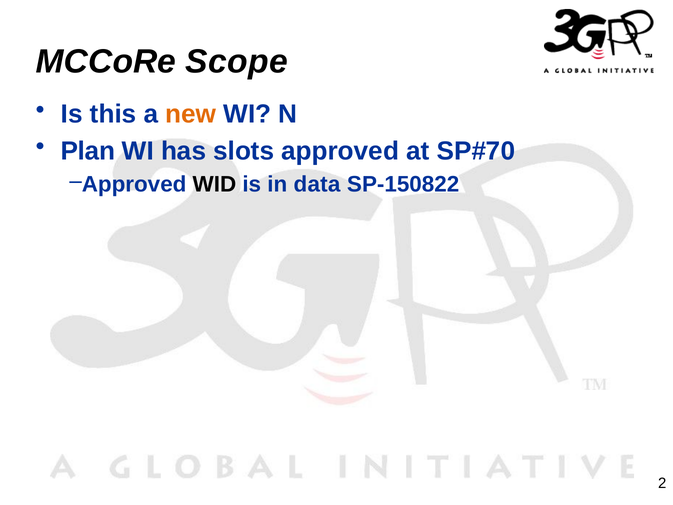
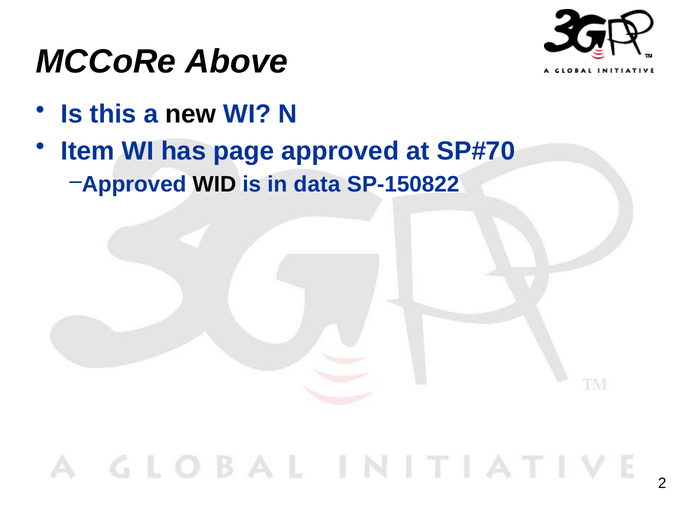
Scope: Scope -> Above (237, 62)
new colour: orange -> black (191, 114)
Plan: Plan -> Item (88, 151)
slots: slots -> page (244, 151)
